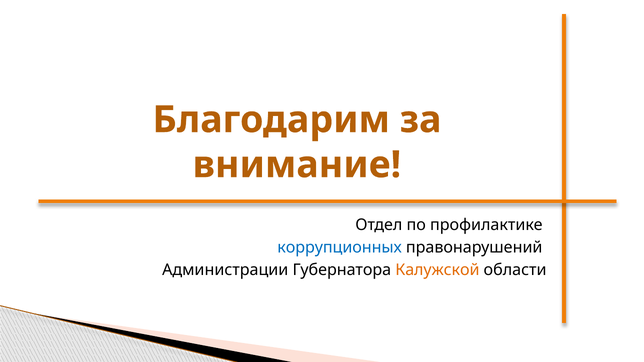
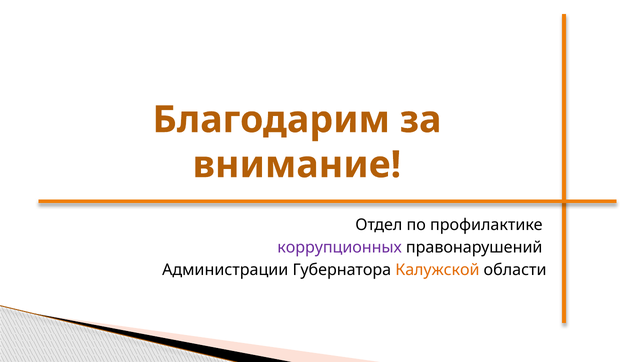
коррупционных colour: blue -> purple (340, 248)
